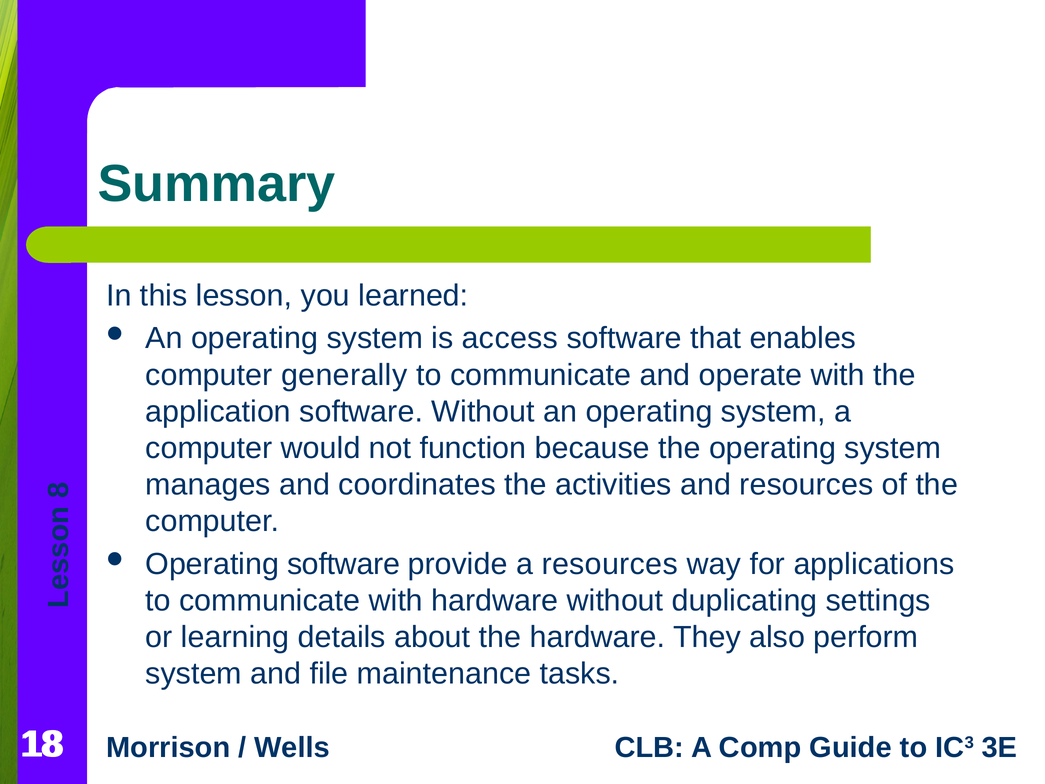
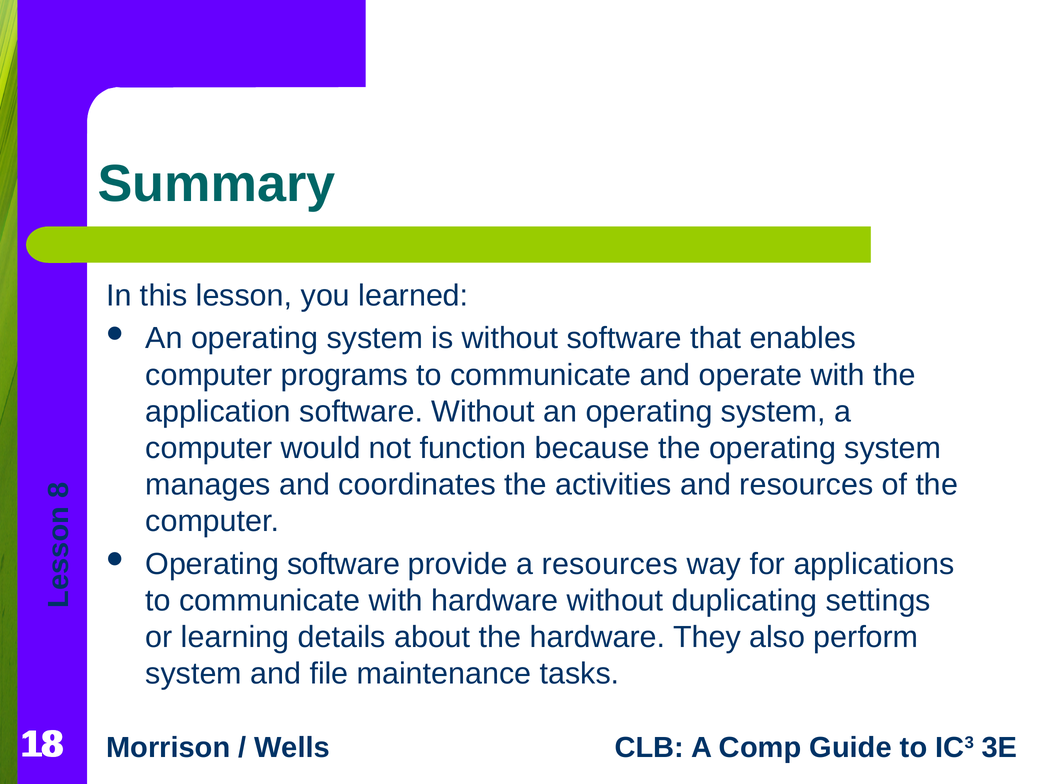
is access: access -> without (510, 338)
generally: generally -> programs (344, 375)
